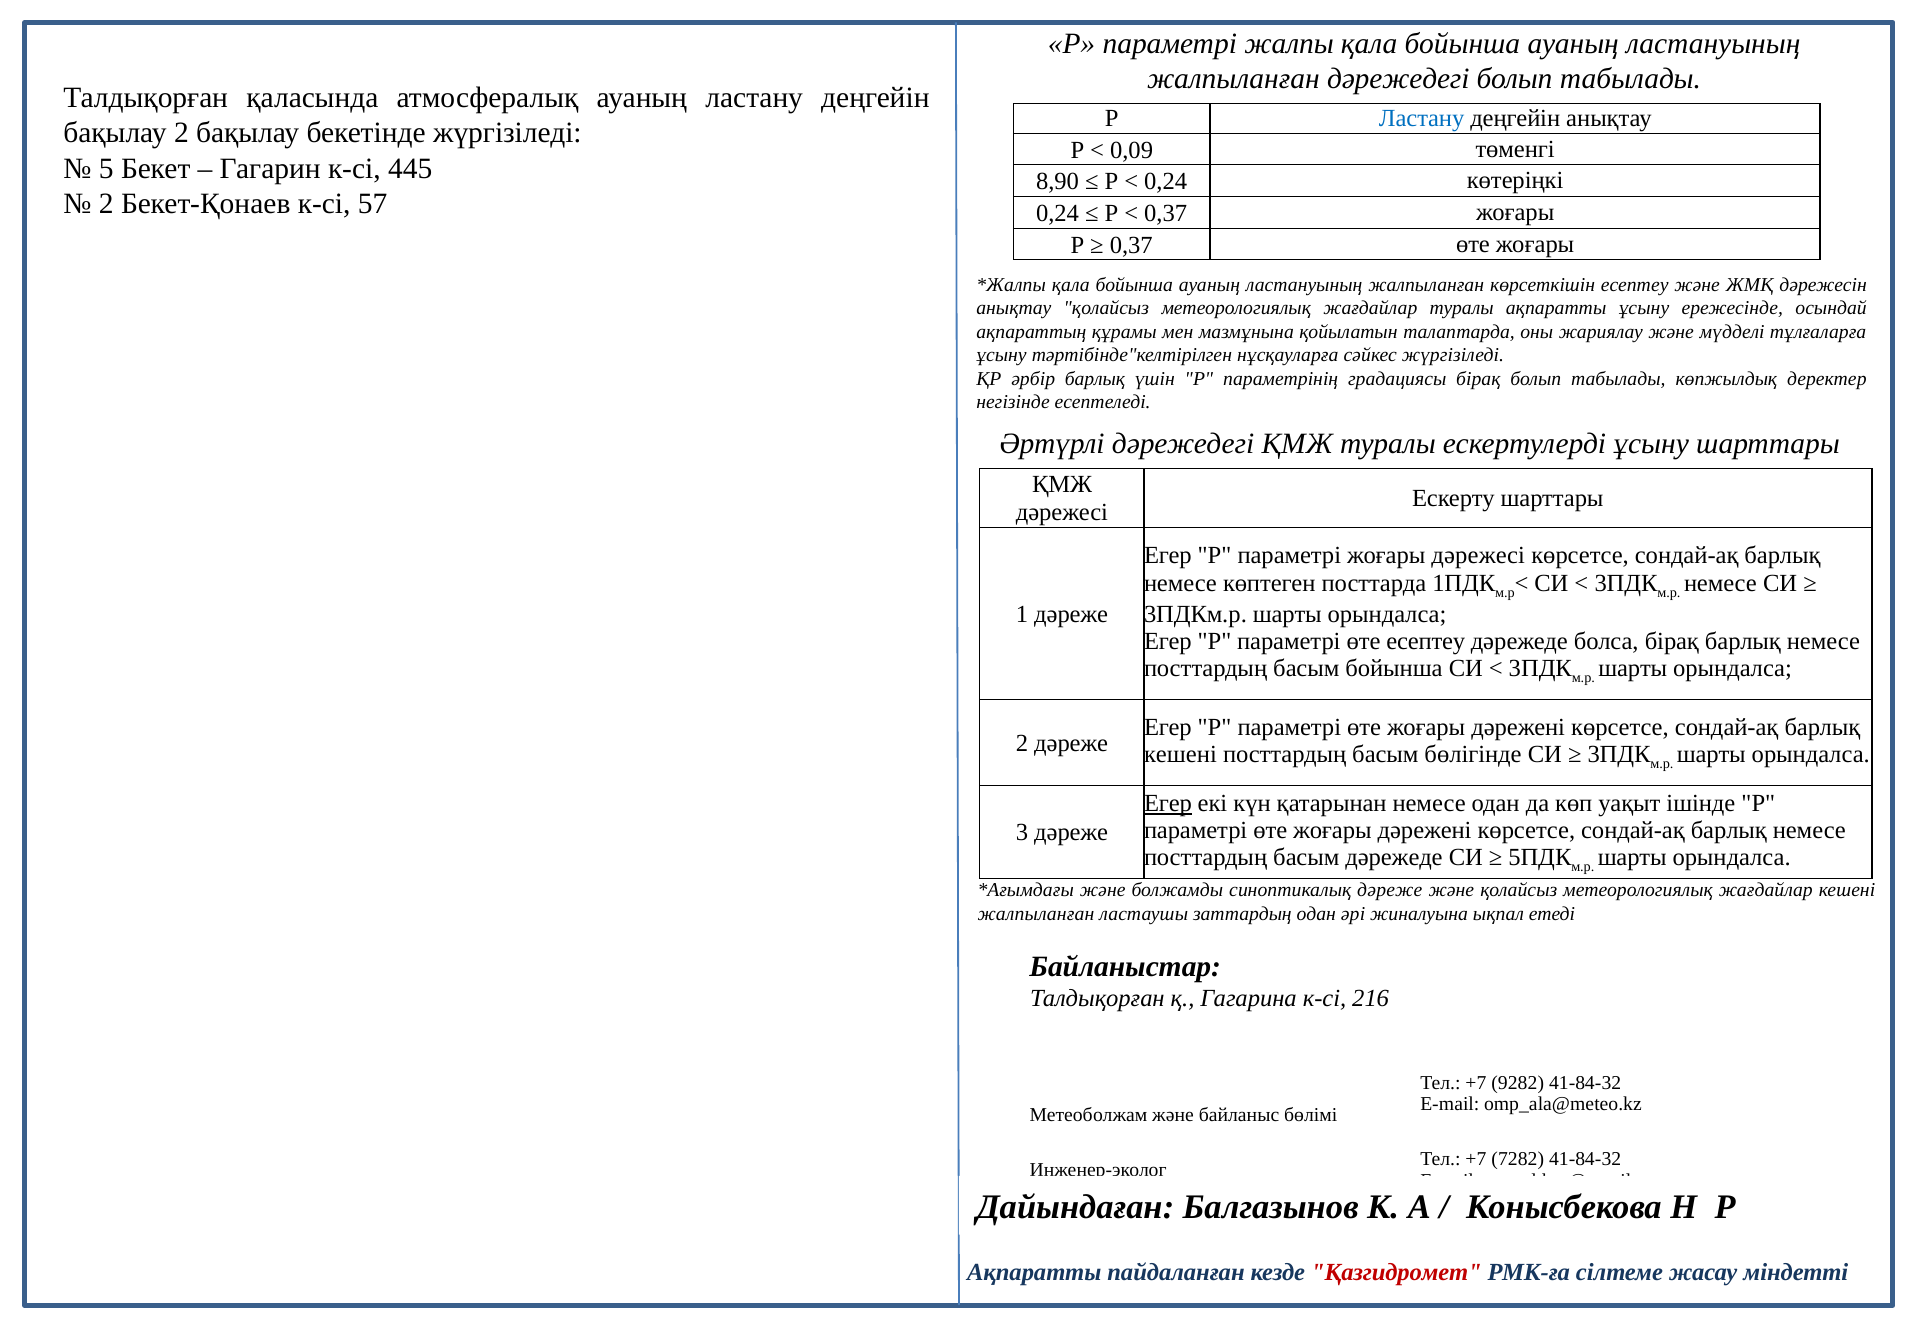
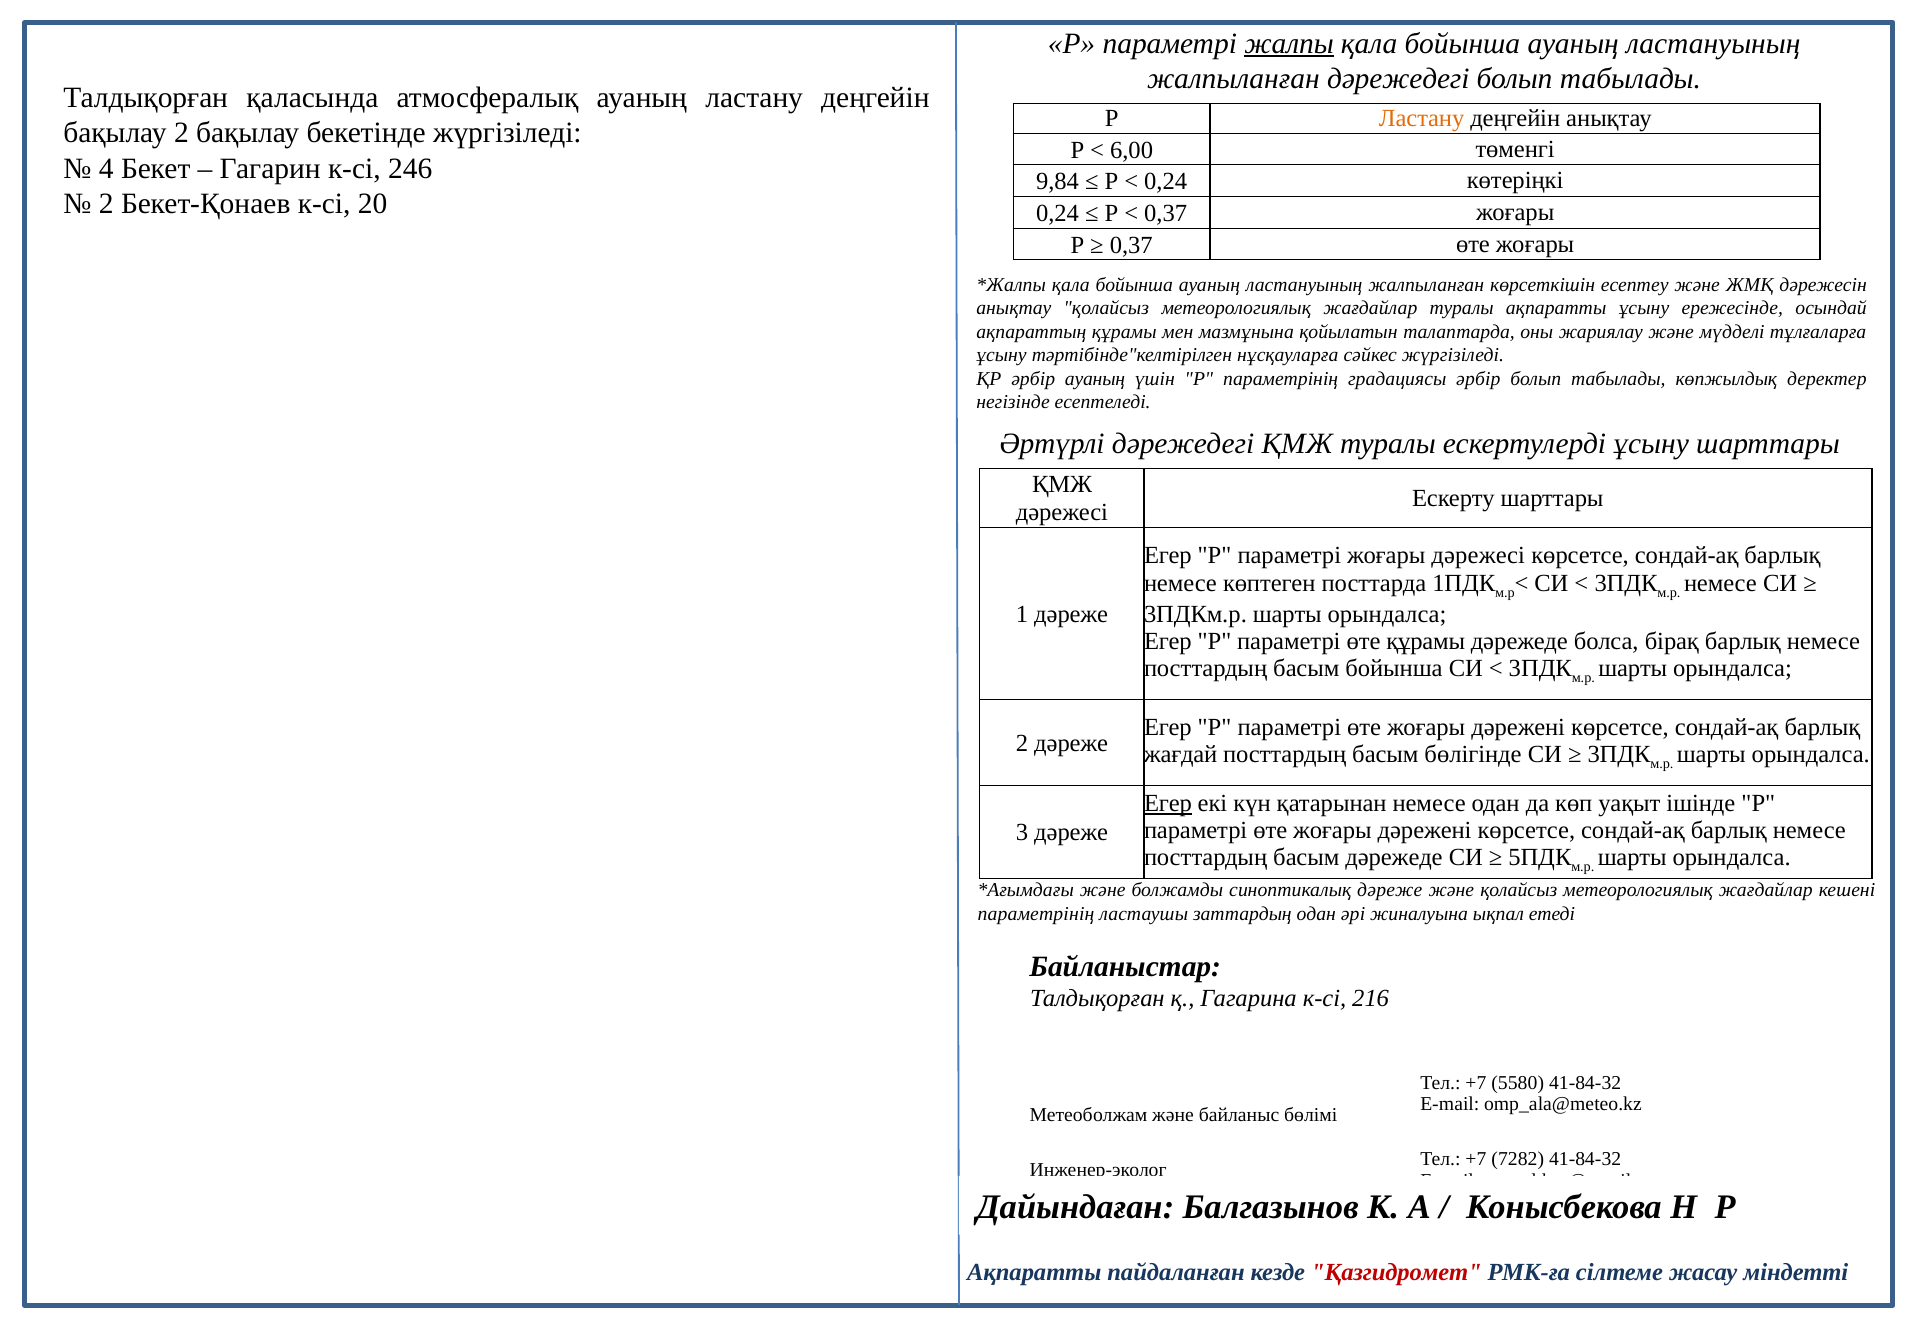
жалпы underline: none -> present (1289, 43)
Ластану colour: blue -> orange (1422, 119)
0,09: 0,09 -> 6,00 (1132, 150)
5: 5 -> 4 (106, 168)
445: 445 -> 246 (410, 168)
8,90: 8,90 -> 9,84 (1058, 182)
57: 57 -> 20 (373, 204)
әрбір барлық: барлық -> ауаның (1095, 379)
градациясы бірақ: бірақ -> әрбір (1478, 379)
өте есептеу: есептеу -> құрамы (1426, 641)
кешені: кешені -> жағдай (1181, 754)
жалпыланған: жалпыланған -> параметрінің (1036, 914)
9282: 9282 -> 5580 (1518, 1083)
